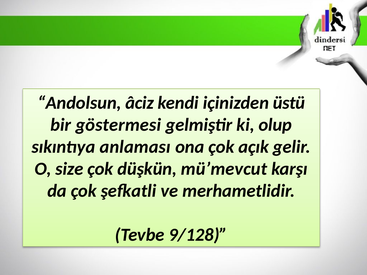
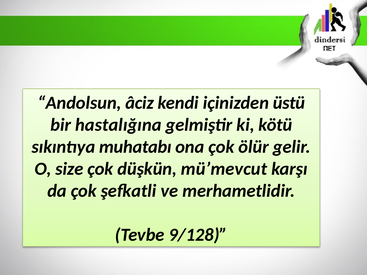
göstermesi: göstermesi -> hastalığına (118, 125)
olup: olup -> kötü (275, 125)
anlaması: anlaması -> muhatabı (135, 147)
açık: açık -> ölür (254, 147)
